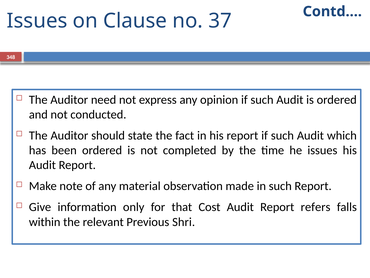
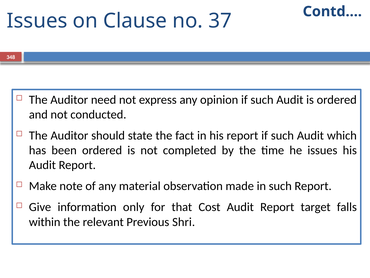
refers: refers -> target (316, 207)
